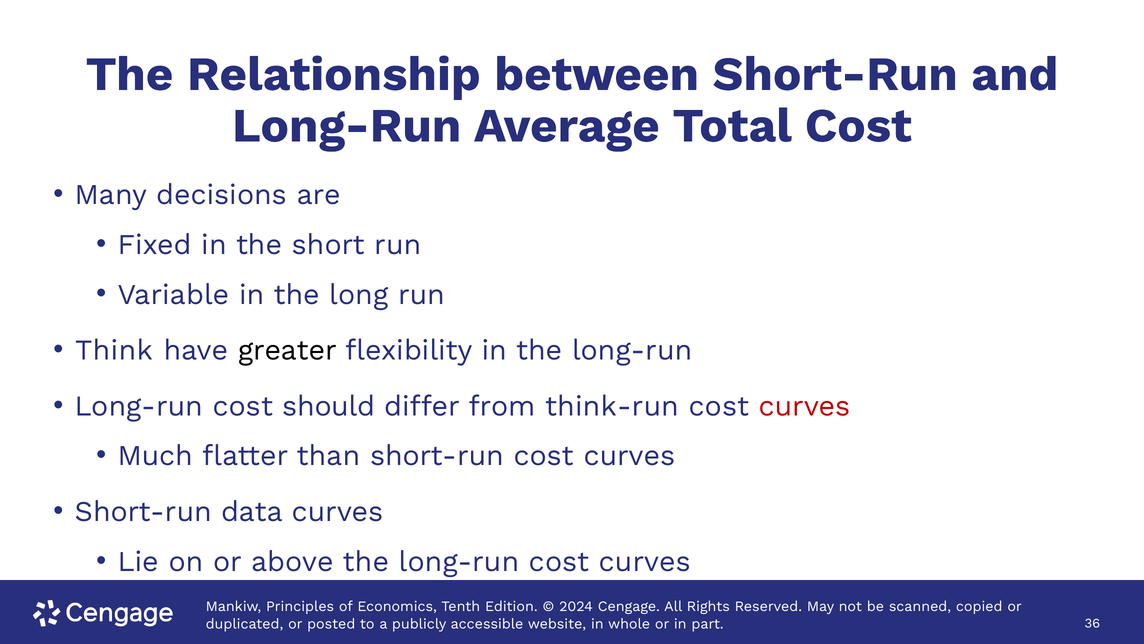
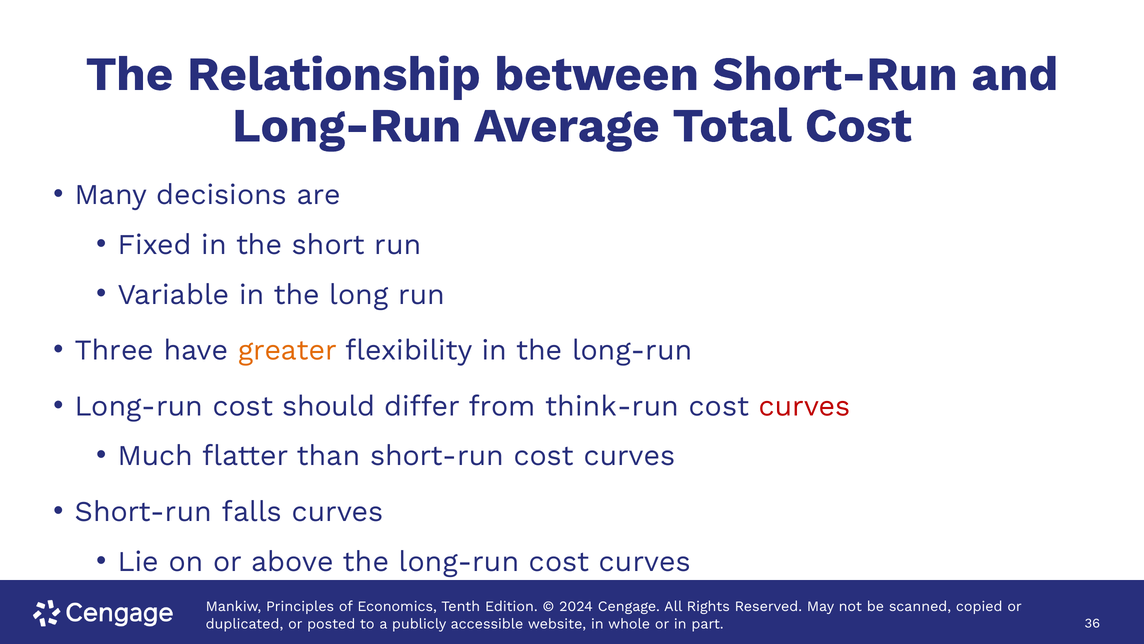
Think: Think -> Three (114, 350)
greater colour: black -> orange (287, 350)
data: data -> falls (252, 511)
